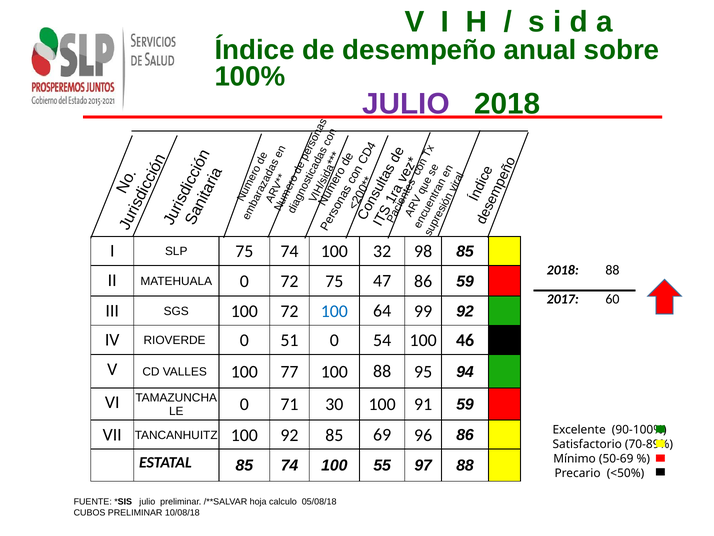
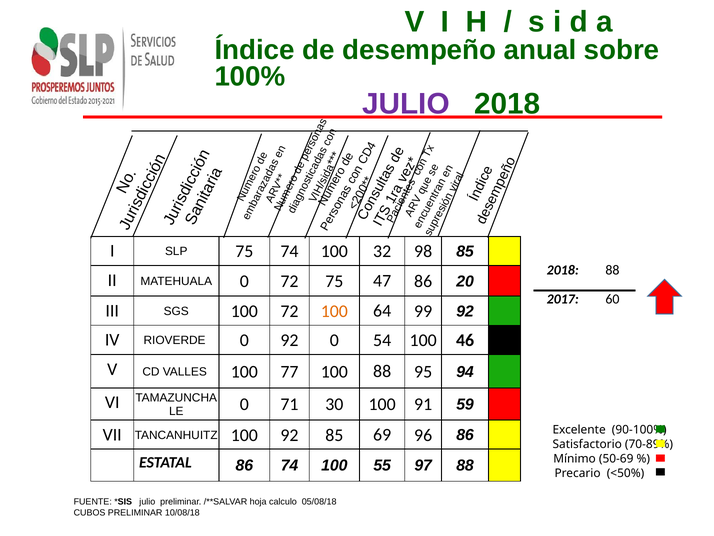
86 59: 59 -> 20 (465, 281)
100 colour: blue -> orange (334, 311)
0 51: 51 -> 92 (289, 340)
ESTATAL 85: 85 -> 86 (244, 465)
